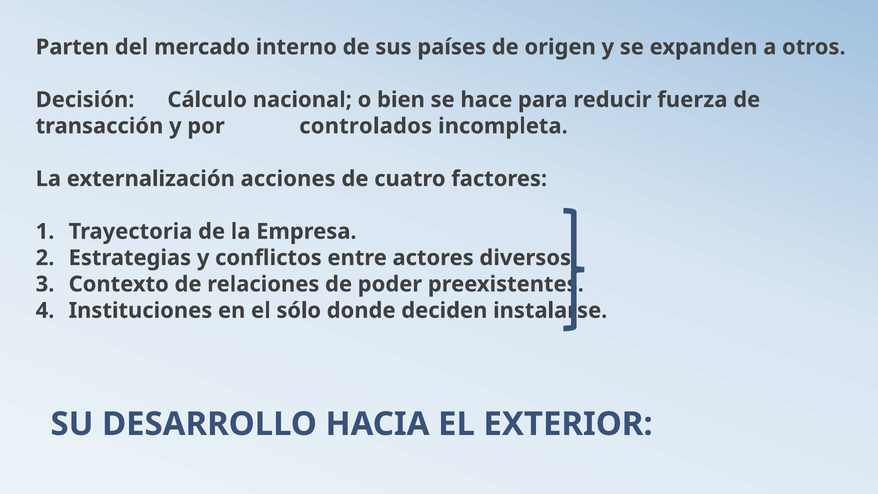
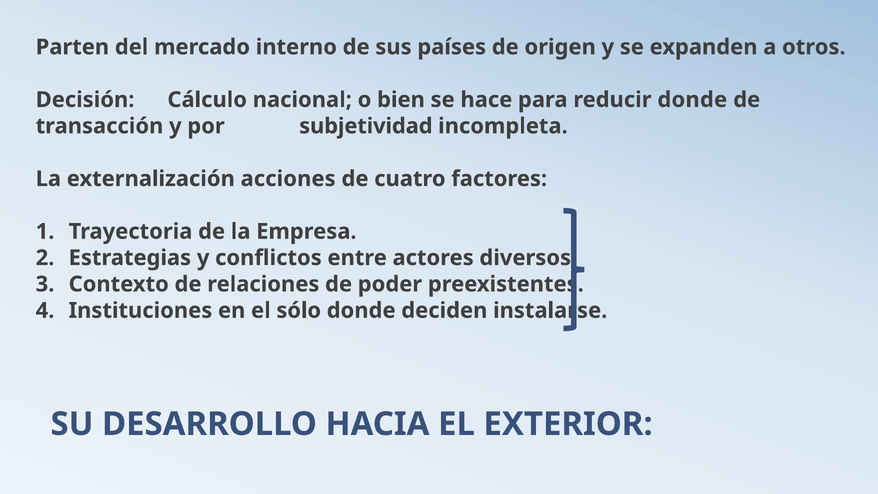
reducir fuerza: fuerza -> donde (692, 100)
controlados: controlados -> subjetividad (366, 126)
